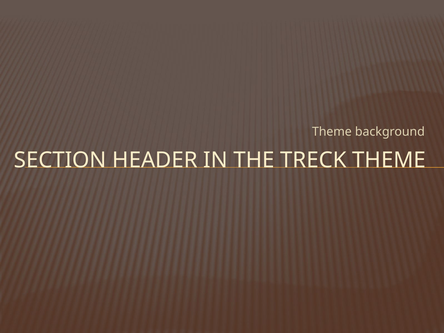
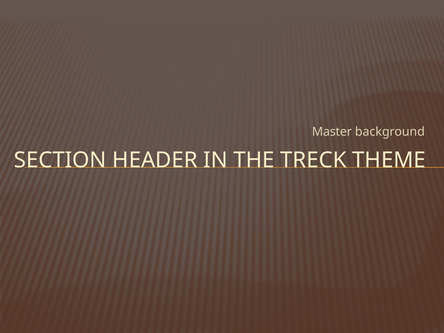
Theme: Theme -> Master (332, 132)
